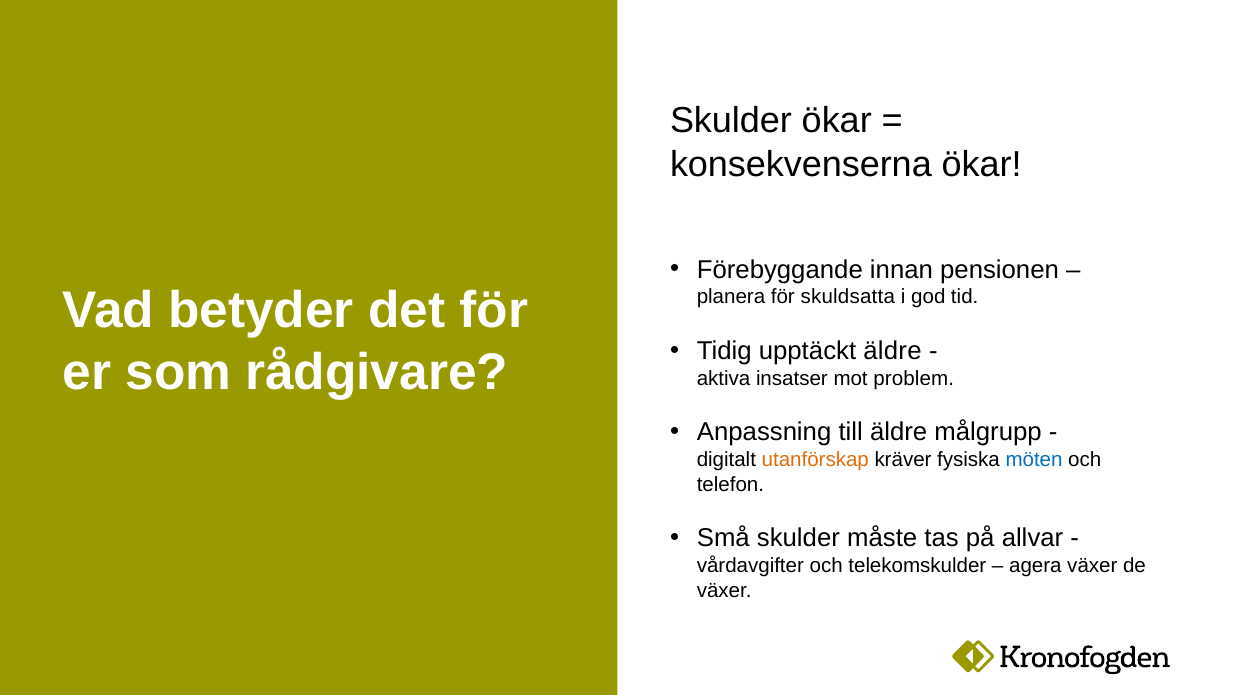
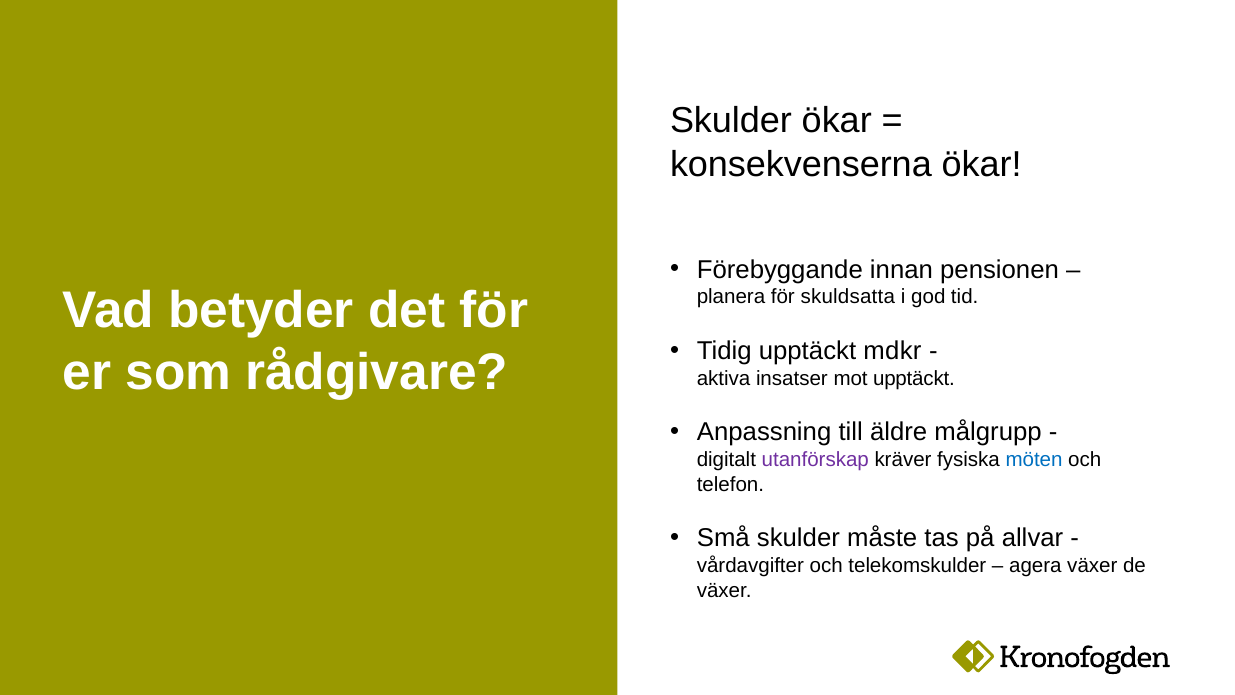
upptäckt äldre: äldre -> mdkr (892, 351)
mot problem: problem -> upptäckt (914, 378)
utanförskap colour: orange -> purple (815, 460)
